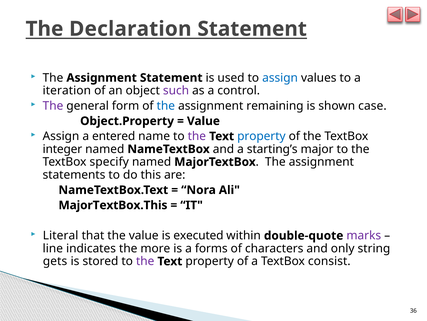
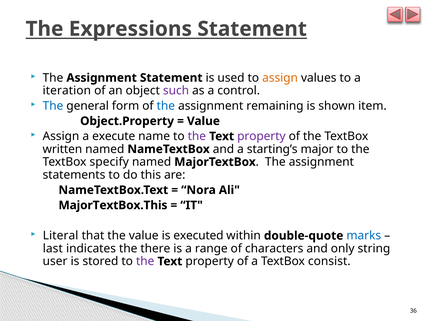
Declaration: Declaration -> Expressions (130, 29)
assign colour: blue -> orange (280, 78)
The colour: purple -> blue (53, 106)
case: case -> item (372, 106)
entered: entered -> execute (114, 136)
property colour: blue -> purple (261, 136)
integer: integer -> written (62, 149)
marks colour: purple -> blue (364, 235)
line: line -> last (53, 248)
more: more -> there (155, 248)
forms: forms -> range (211, 248)
gets: gets -> user (55, 261)
